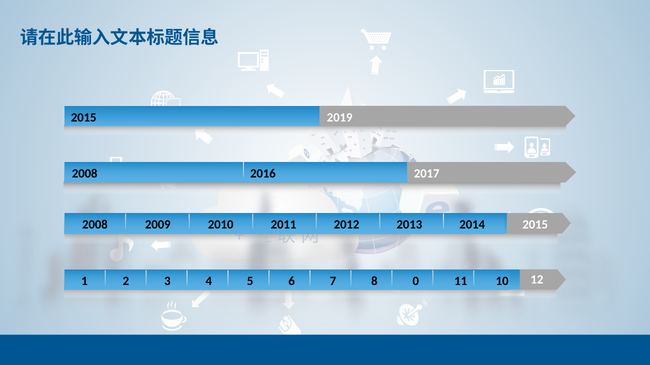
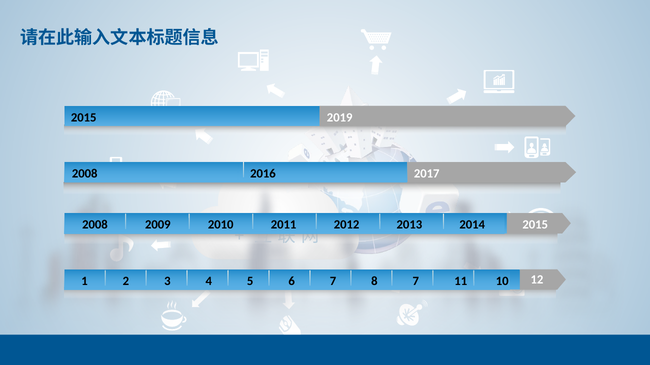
8 0: 0 -> 7 (416, 282)
